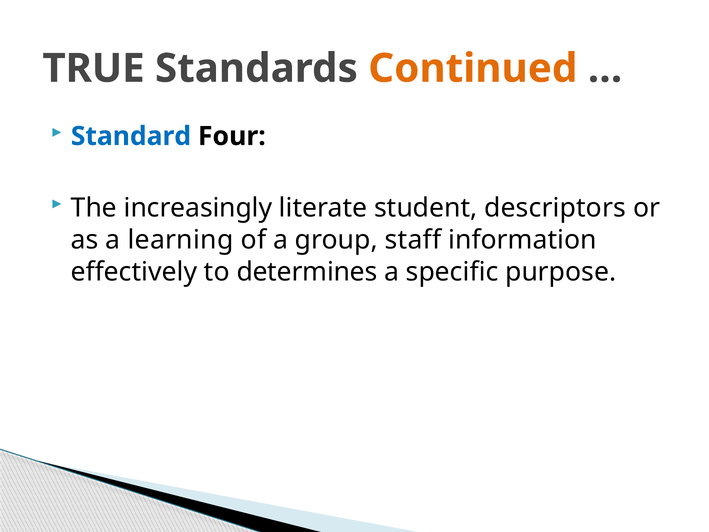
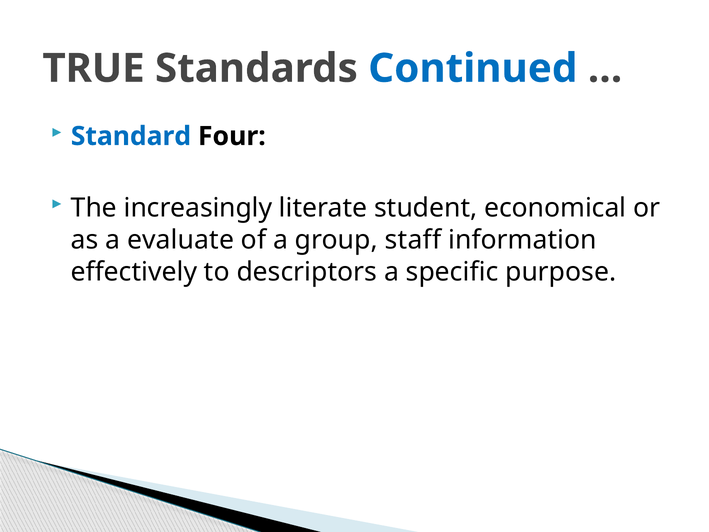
Continued colour: orange -> blue (473, 68)
descriptors: descriptors -> economical (555, 208)
learning: learning -> evaluate (181, 240)
determines: determines -> descriptors (307, 272)
